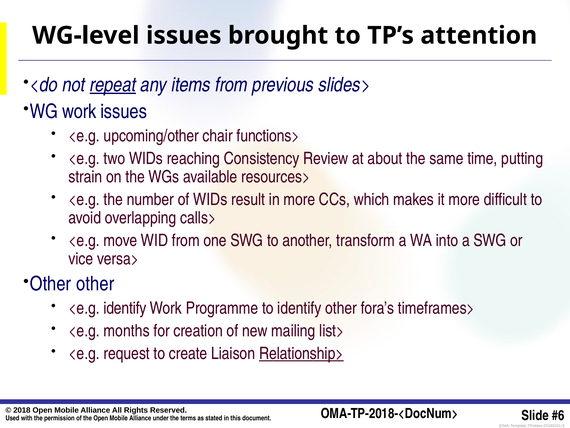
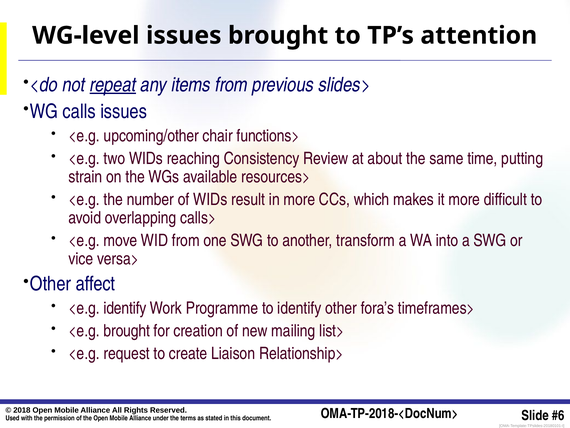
WG work: work -> calls (79, 111)
Other other: other -> affect (95, 284)
<e.g months: months -> brought (127, 331)
Relationship> underline: present -> none (301, 353)
